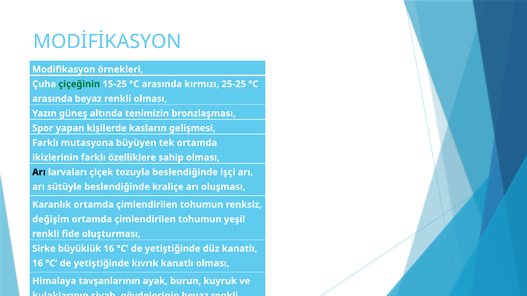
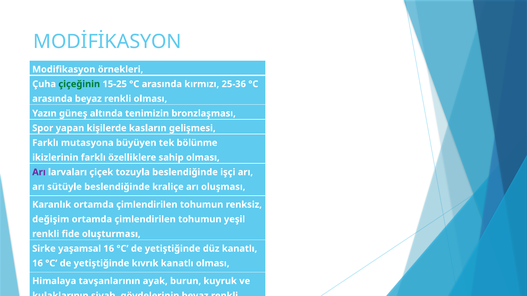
25-25: 25-25 -> 25-36 (234, 84)
tek ortamda: ortamda -> bölünme (197, 143)
Arı colour: black -> purple (39, 172)
büyüklük: büyüklük -> yaşamsal (80, 249)
